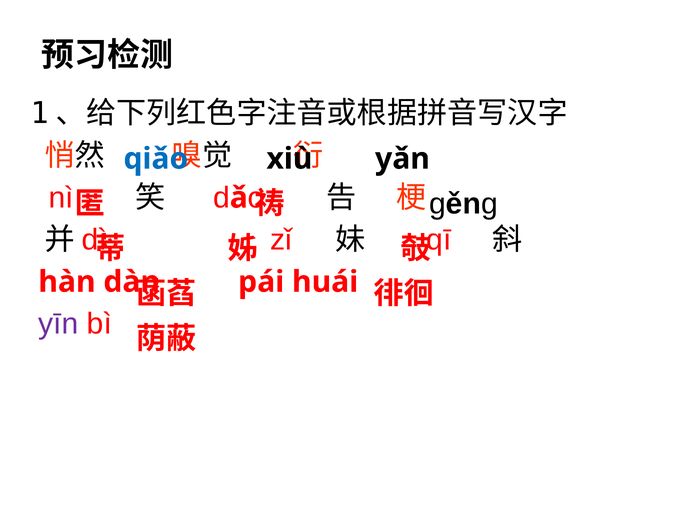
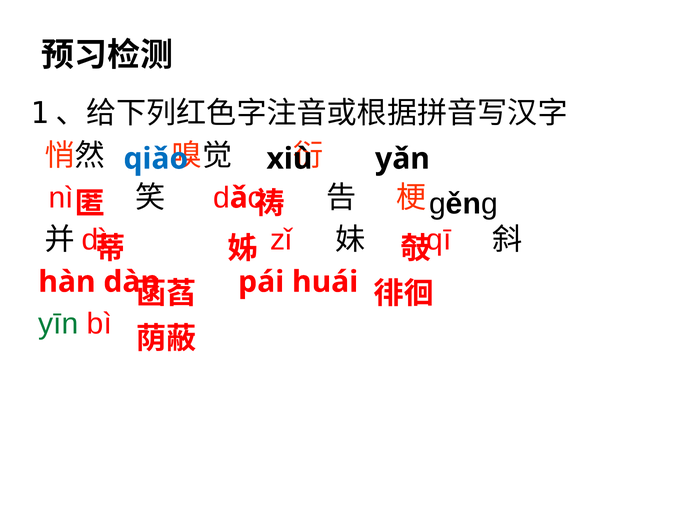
yīn colour: purple -> green (58, 324)
